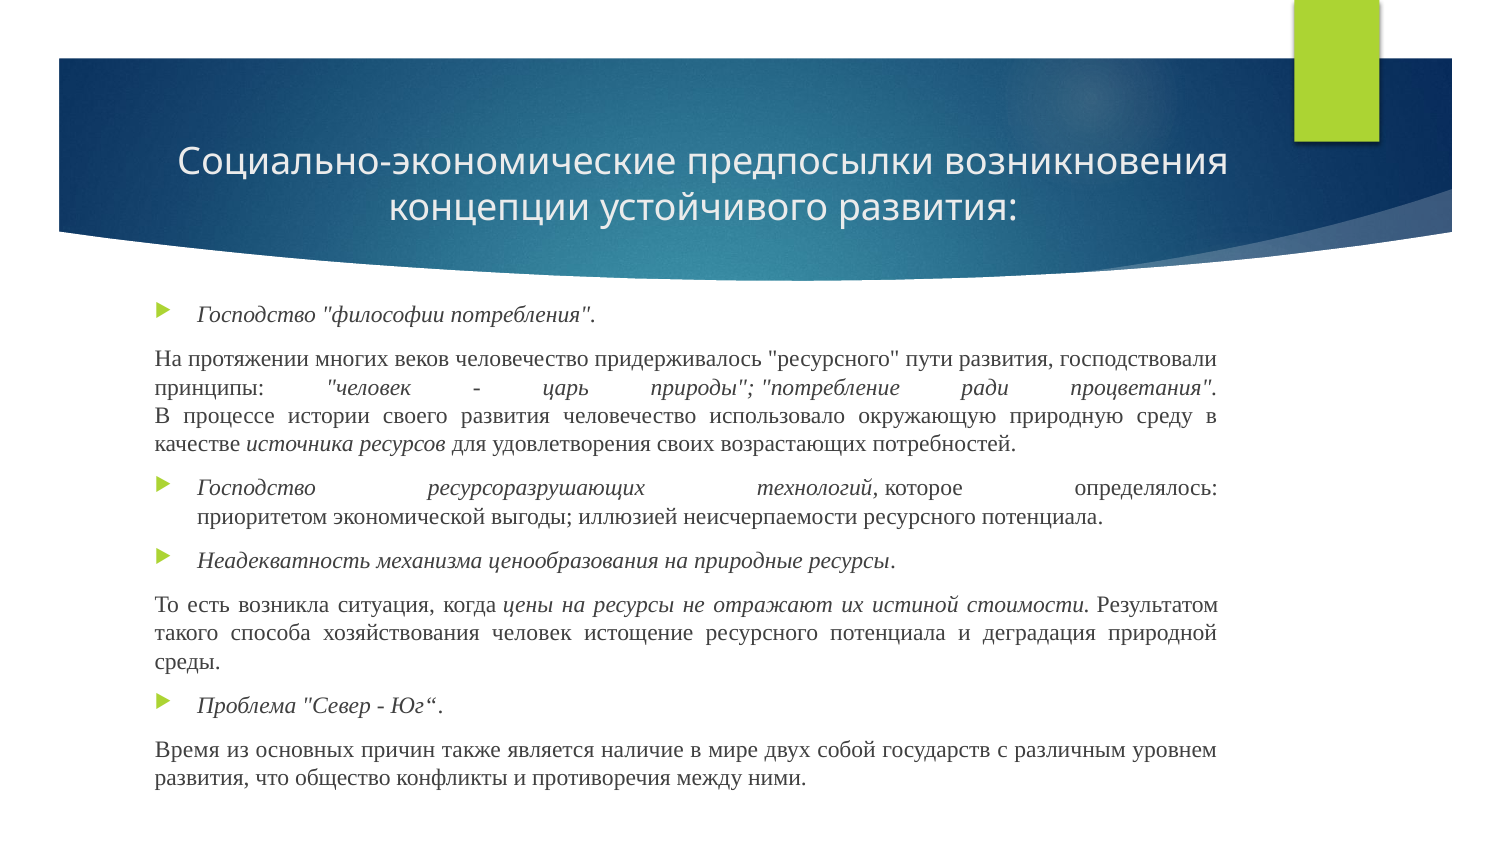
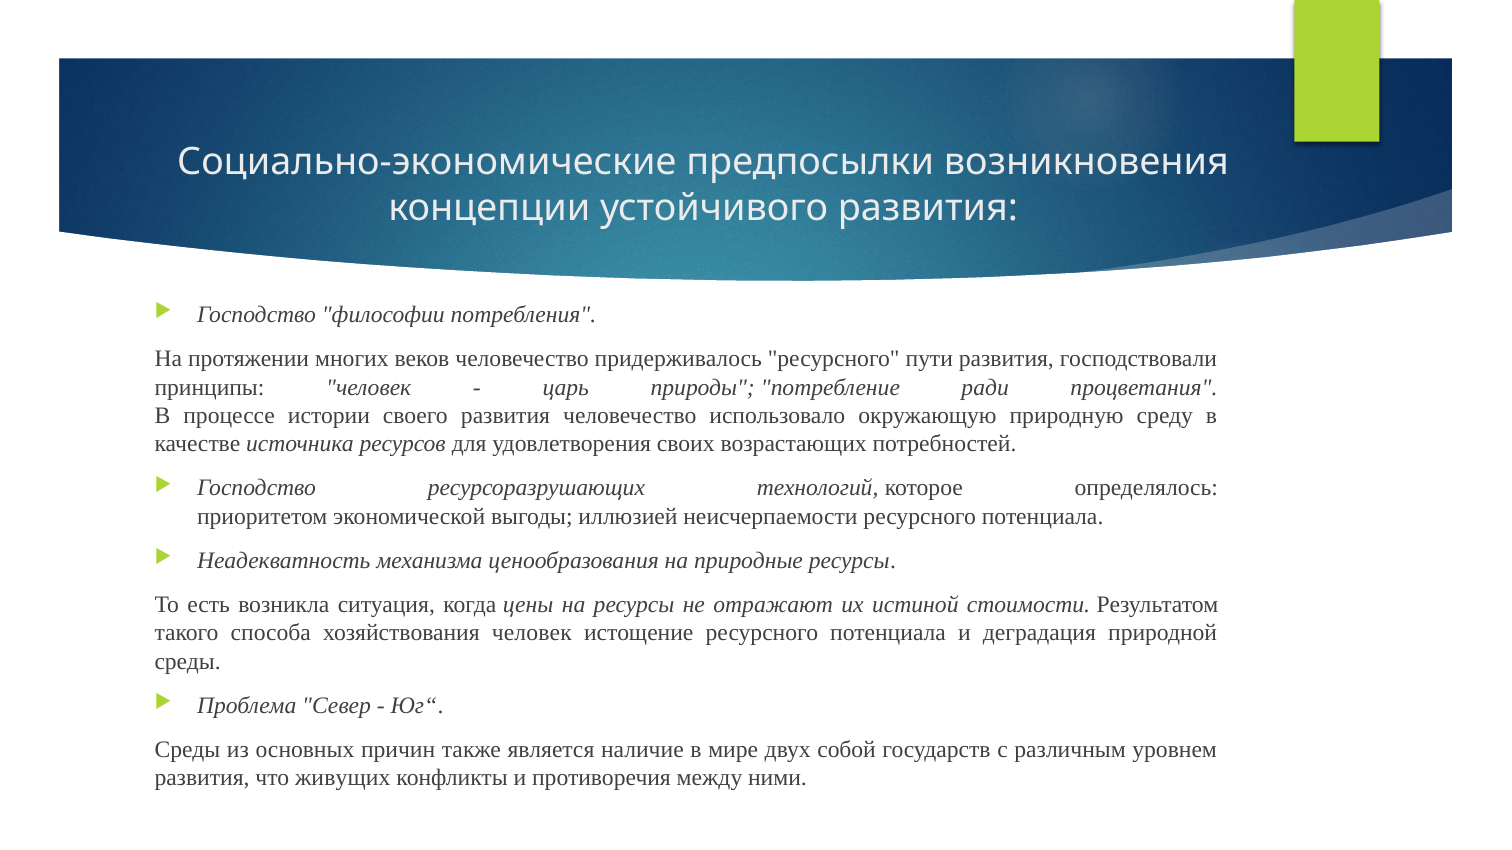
Время: Время -> Среды (187, 750)
общество: общество -> живущих (343, 778)
